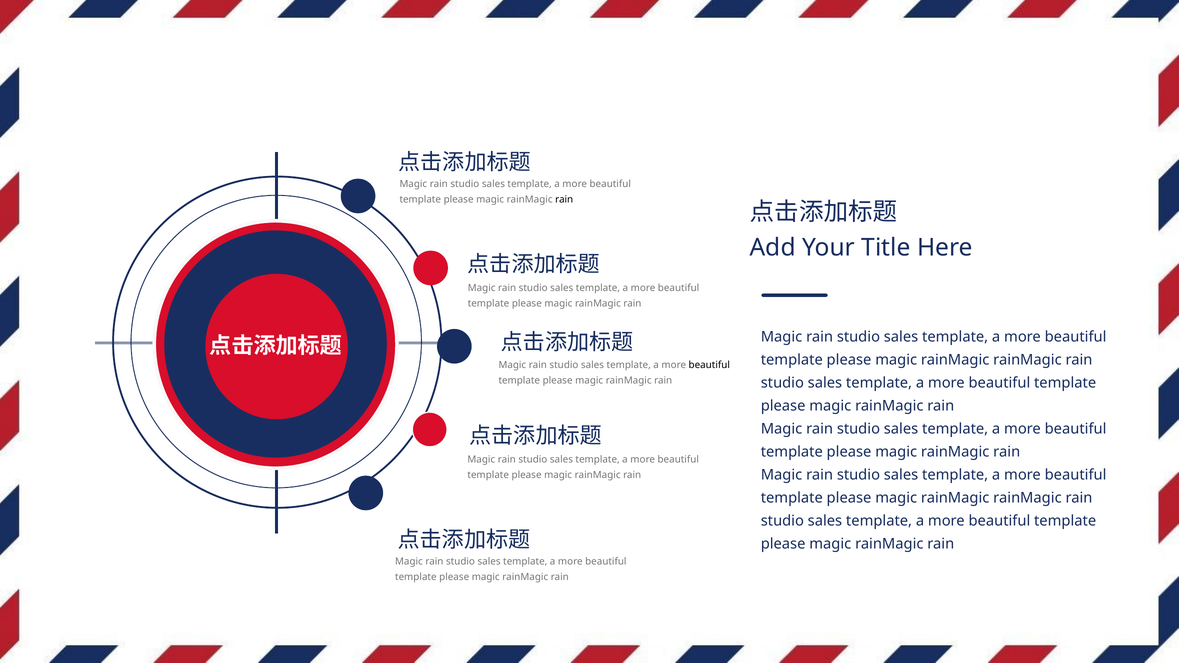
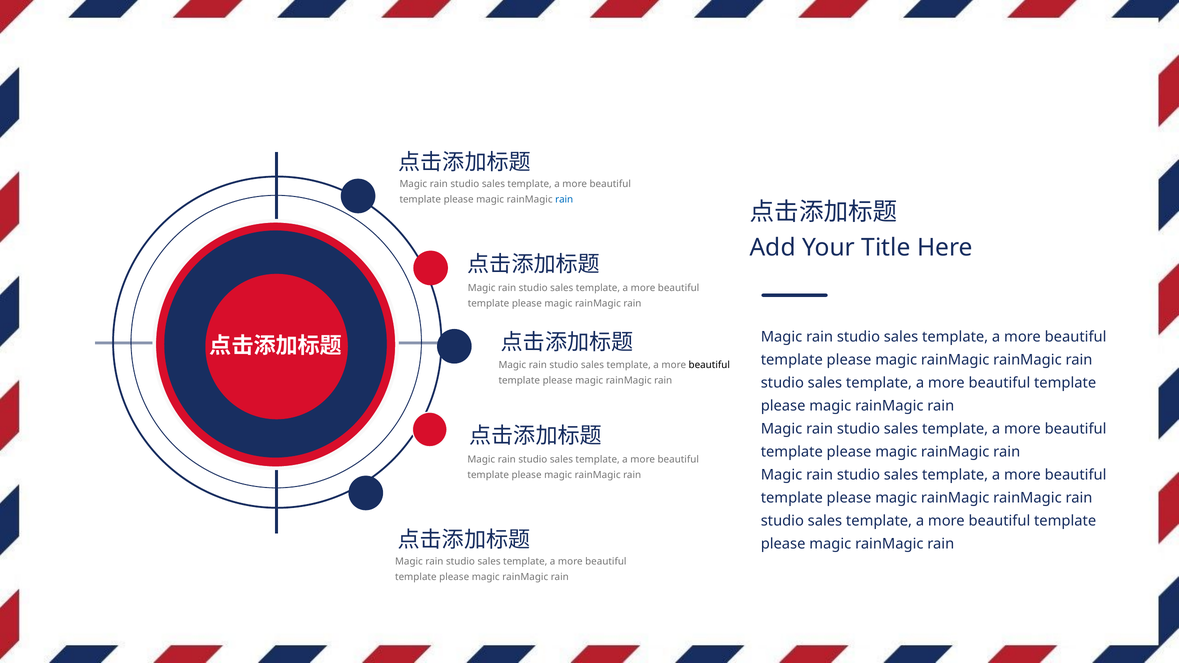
rain colour: black -> blue (564, 199)
